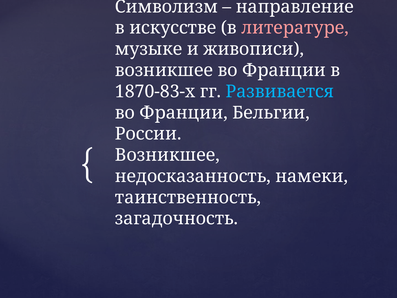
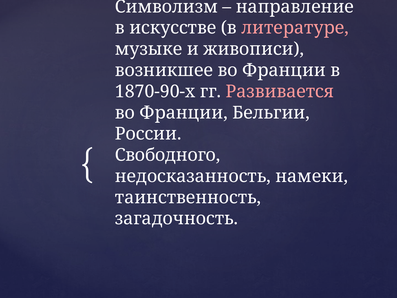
1870-83-х: 1870-83-х -> 1870-90-х (155, 91)
Развивается colour: light blue -> pink (280, 91)
Возникшее: Возникшее -> Свободного (167, 155)
